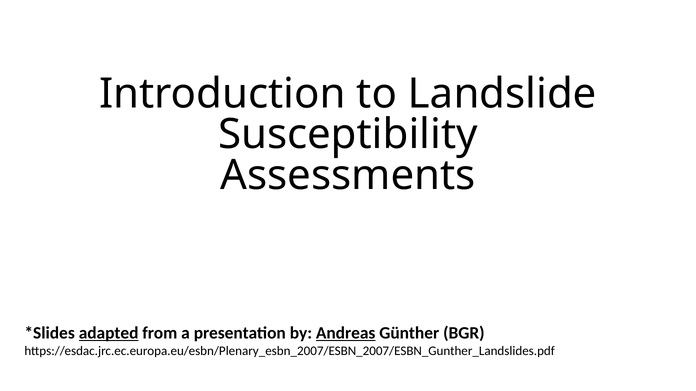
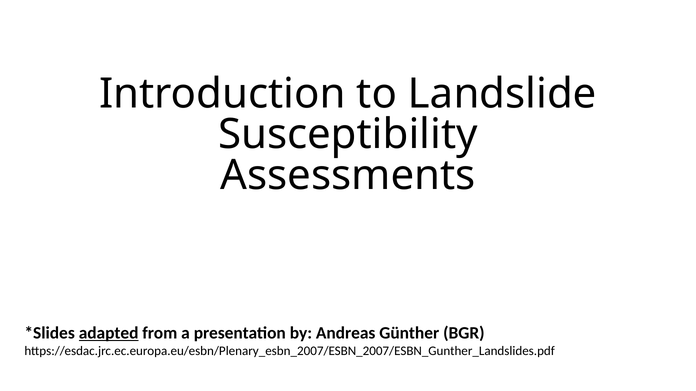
Andreas underline: present -> none (346, 334)
